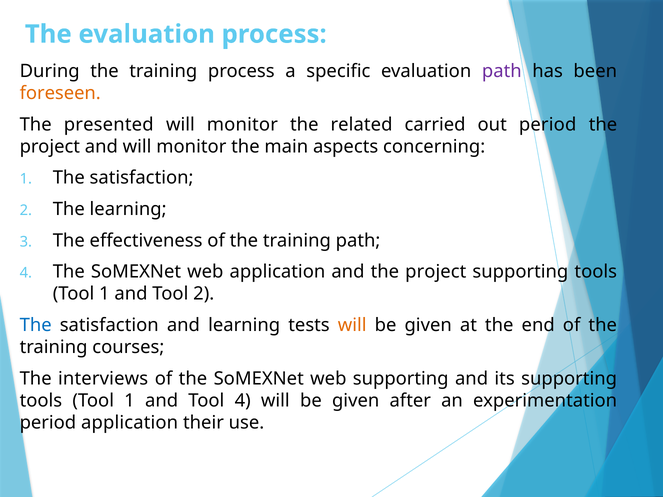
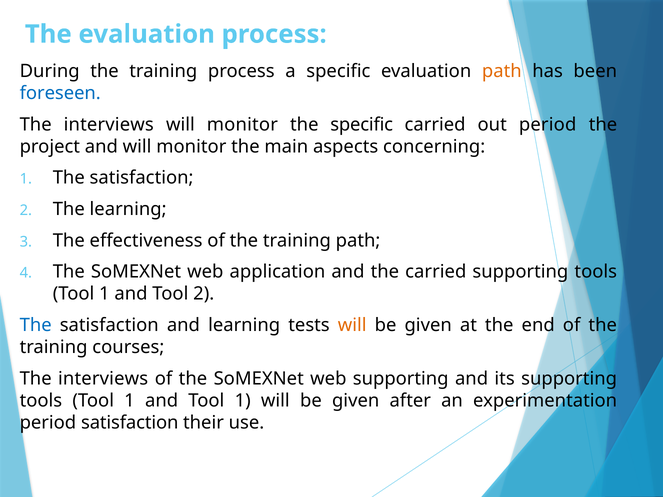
path colour: purple -> orange (502, 71)
foreseen colour: orange -> blue (60, 93)
presented: presented -> interviews (109, 125)
the related: related -> specific (362, 125)
and the project: project -> carried (436, 272)
and Tool 4: 4 -> 1 (243, 401)
period application: application -> satisfaction (130, 423)
